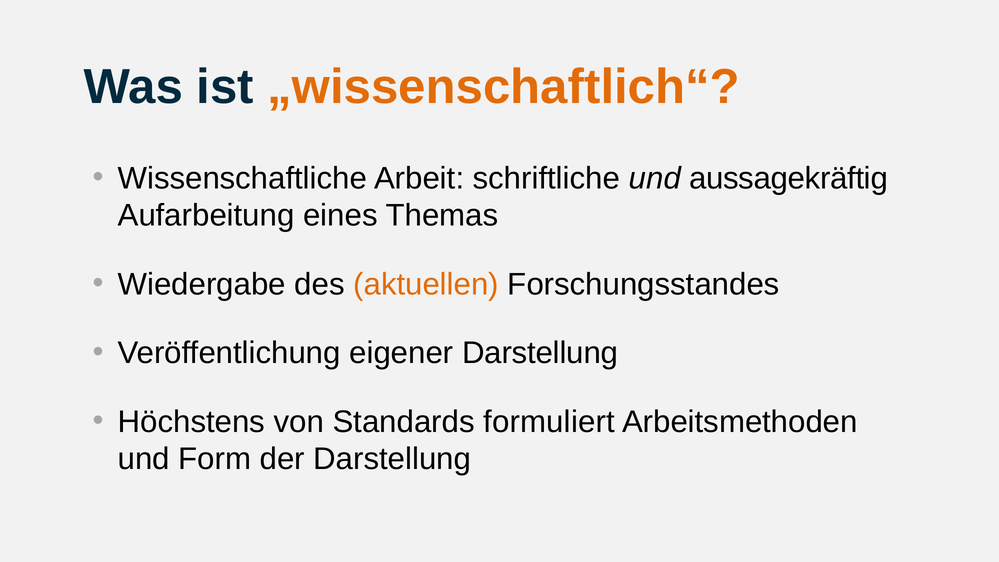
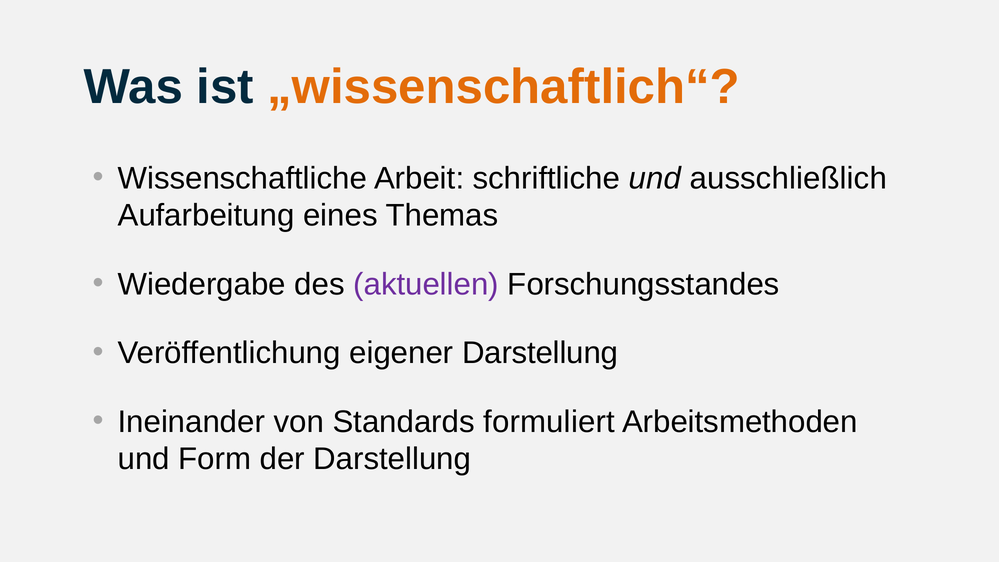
aussagekräftig: aussagekräftig -> ausschließlich (788, 178)
aktuellen colour: orange -> purple (426, 284)
Höchstens: Höchstens -> Ineinander (191, 422)
